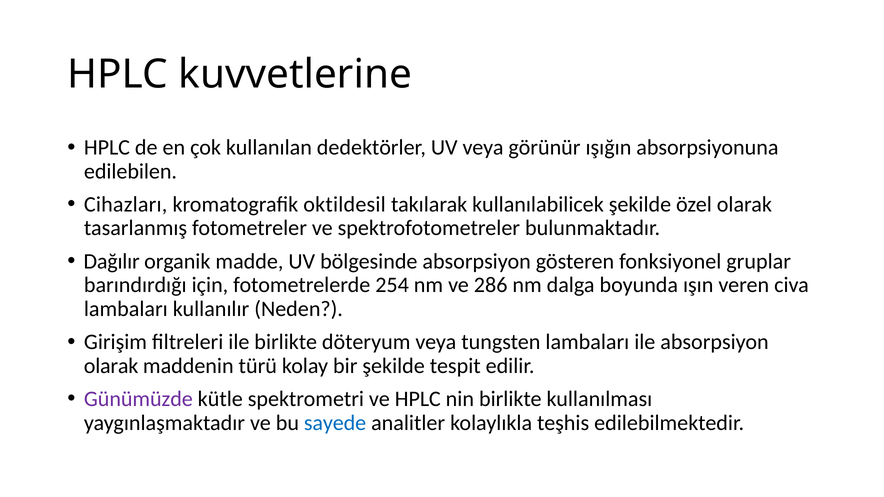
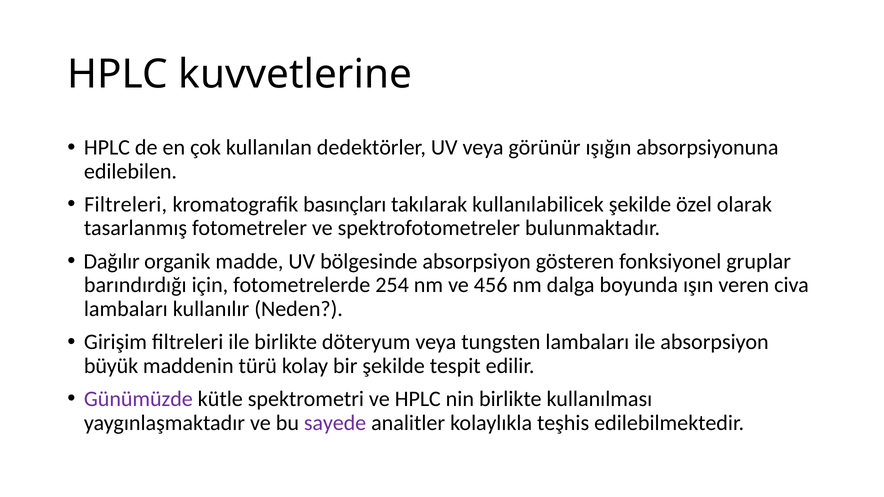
Cihazları: Cihazları -> Filtreleri (126, 204)
oktildesil: oktildesil -> basınçları (345, 204)
286: 286 -> 456 (491, 285)
olarak: olarak -> büyük (111, 366)
sayede colour: blue -> purple (335, 423)
